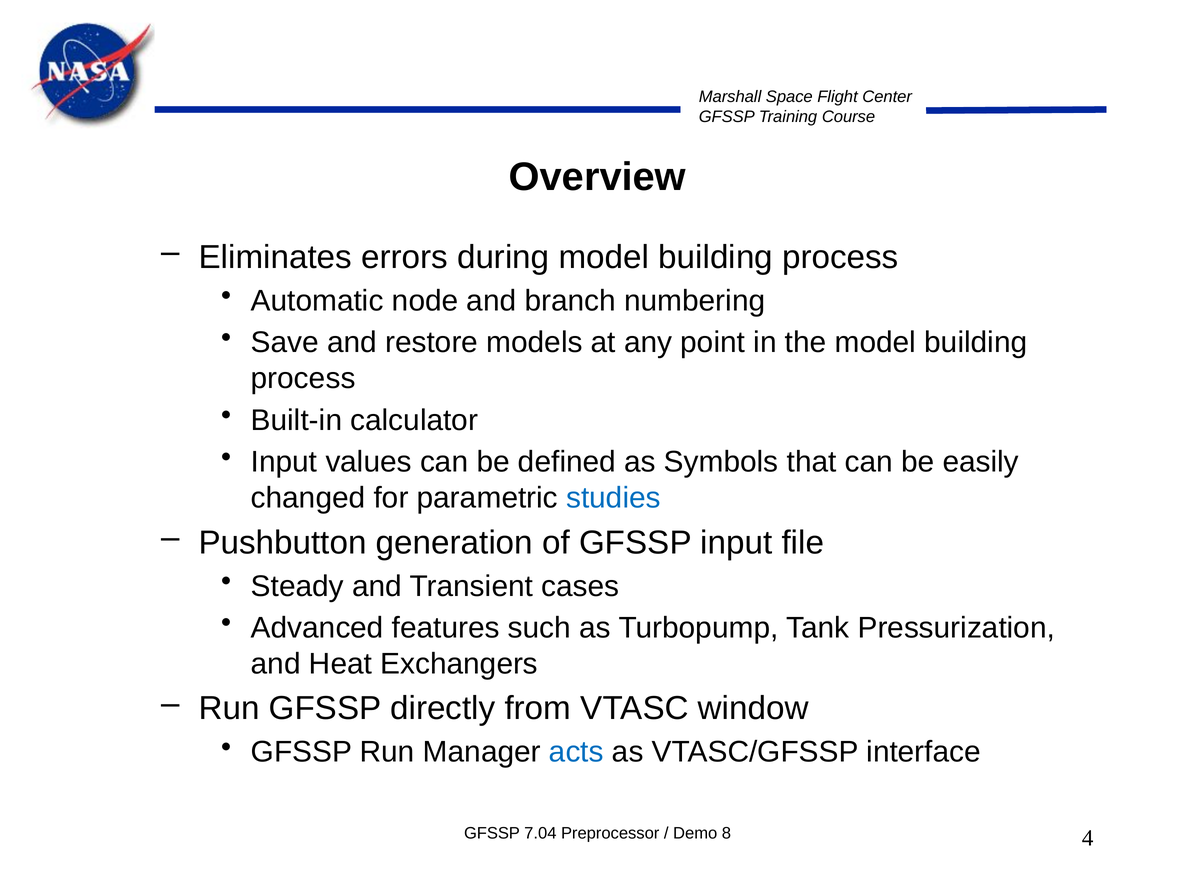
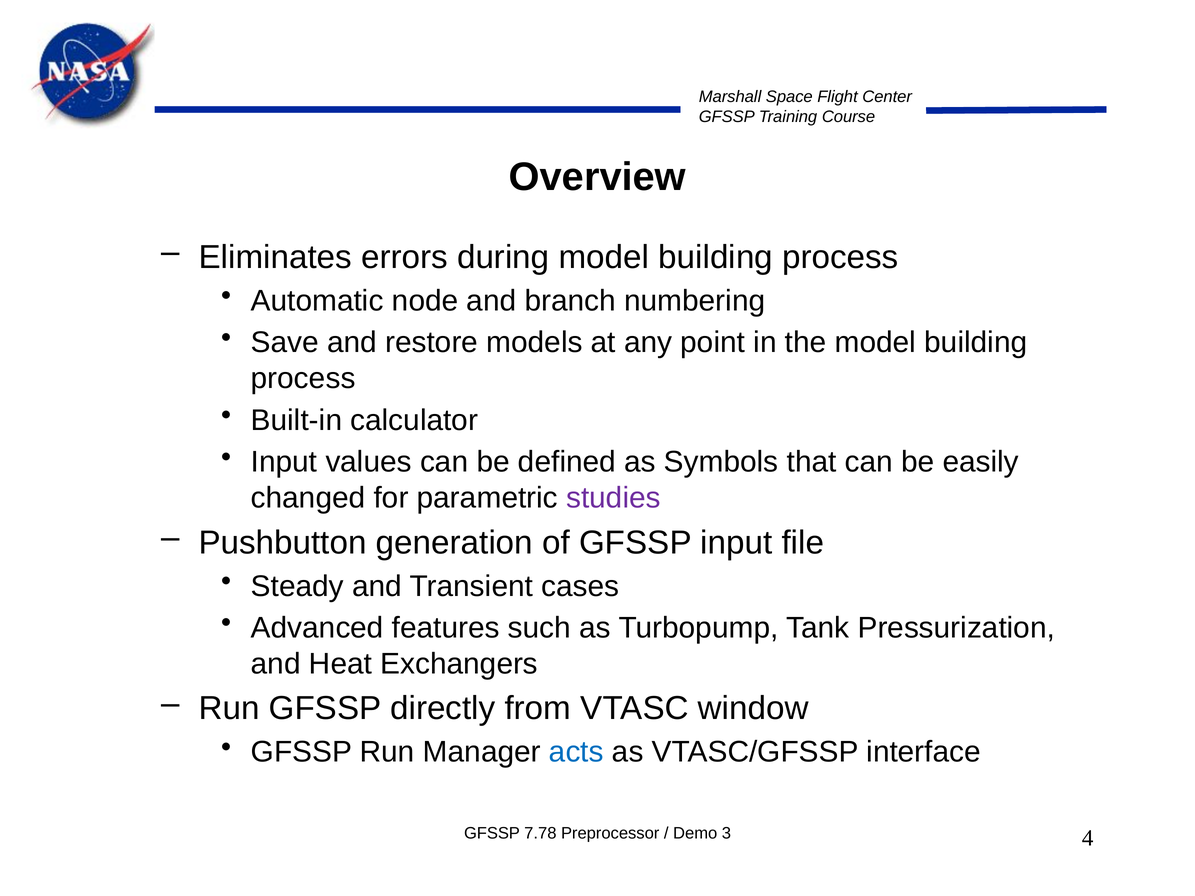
studies colour: blue -> purple (613, 498)
7.04: 7.04 -> 7.78 (540, 834)
8: 8 -> 3 (726, 834)
